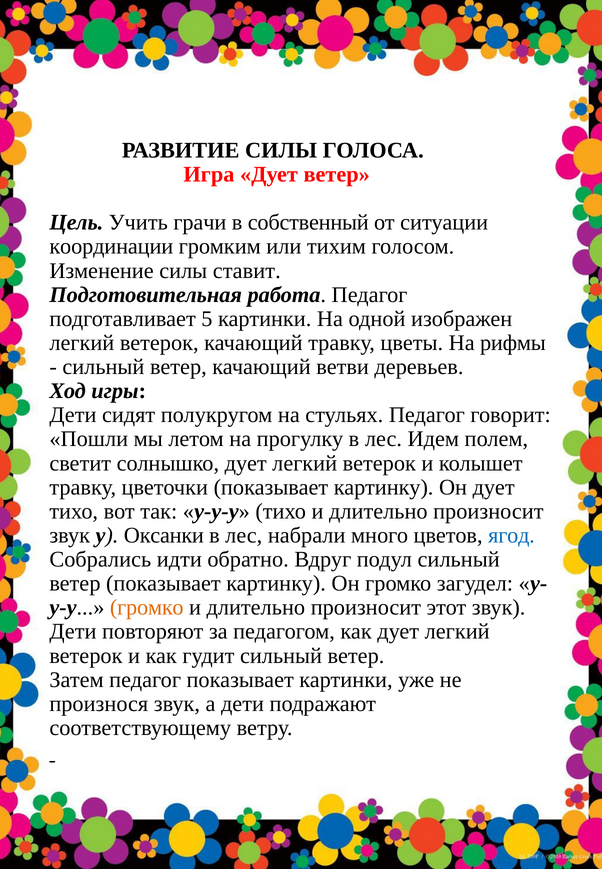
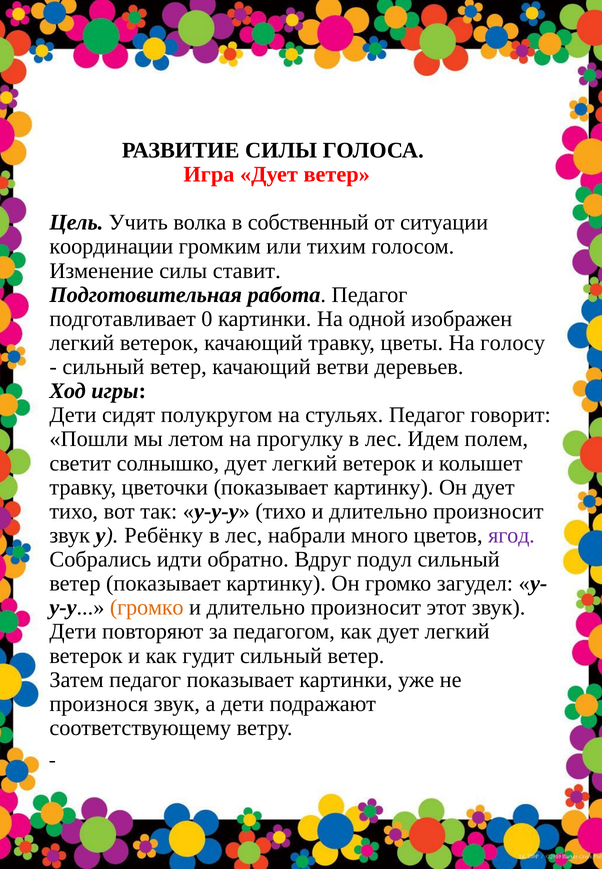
грачи: грачи -> волка (200, 223)
5: 5 -> 0 (207, 319)
рифмы: рифмы -> голосу (513, 343)
Оксанки: Оксанки -> Ребёнку (164, 536)
ягод colour: blue -> purple (512, 536)
